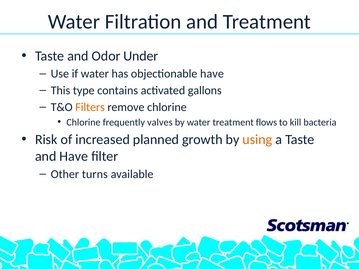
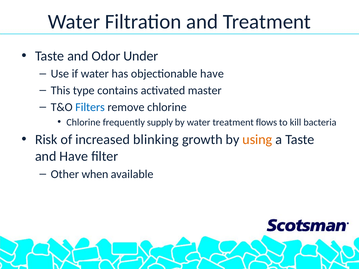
gallons: gallons -> master (205, 91)
Filters colour: orange -> blue (90, 107)
valves: valves -> supply (160, 122)
planned: planned -> blinking (156, 140)
turns: turns -> when (95, 174)
